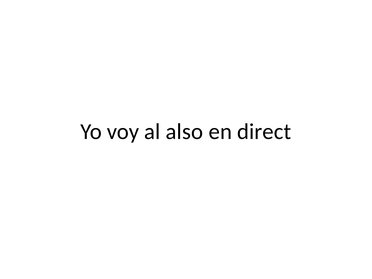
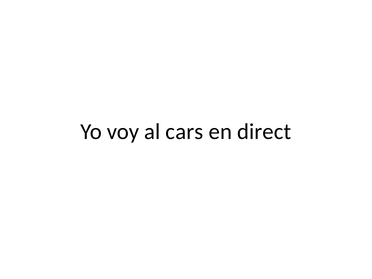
also: also -> cars (184, 132)
